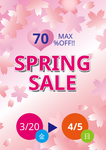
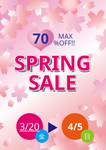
3/20 underline: none -> present (30, 127)
